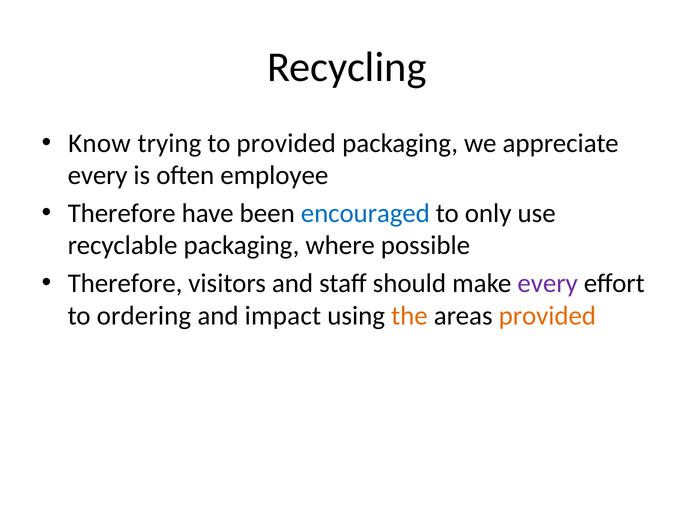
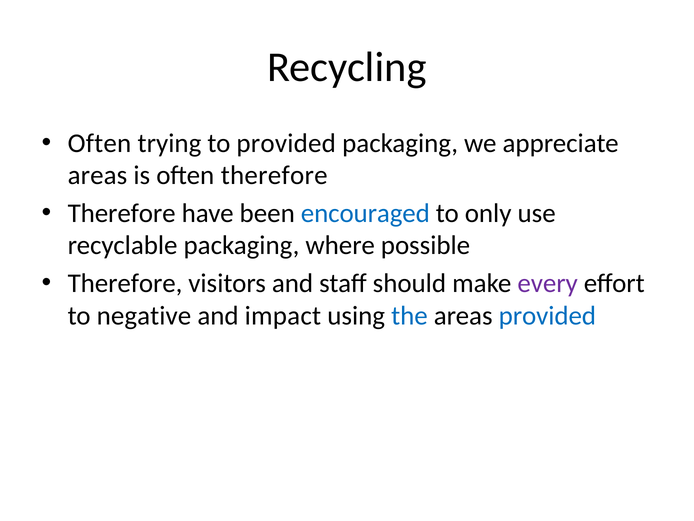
Know: Know -> Often (99, 143)
every: every -> areas (97, 175)
often employee: employee -> therefore (274, 175)
ordering: ordering -> negative (144, 315)
the colour: orange -> blue (409, 315)
provided colour: orange -> blue (547, 315)
